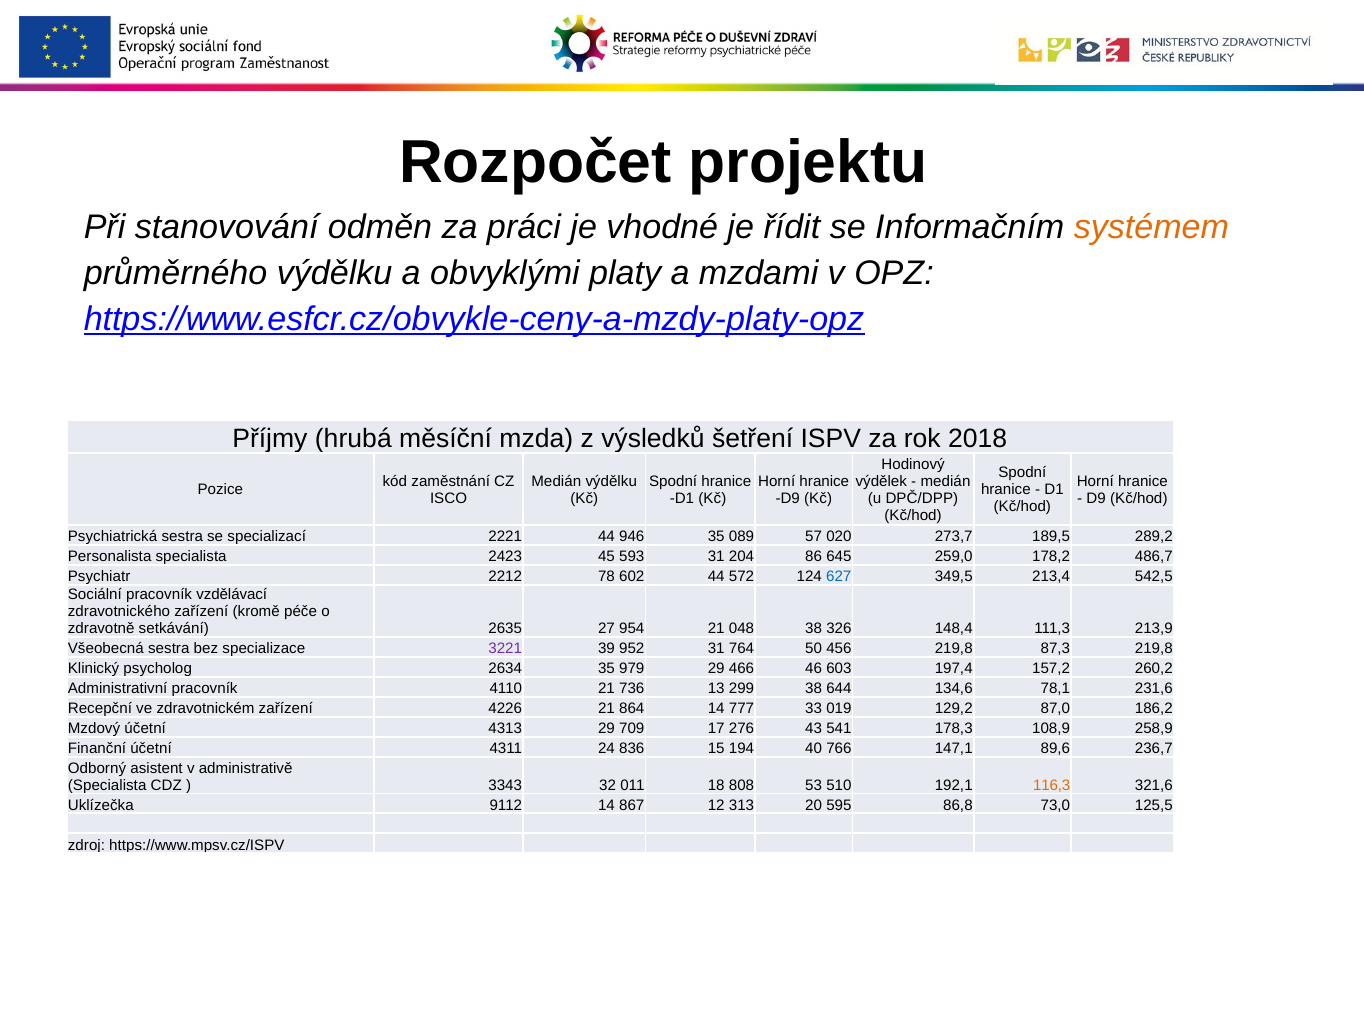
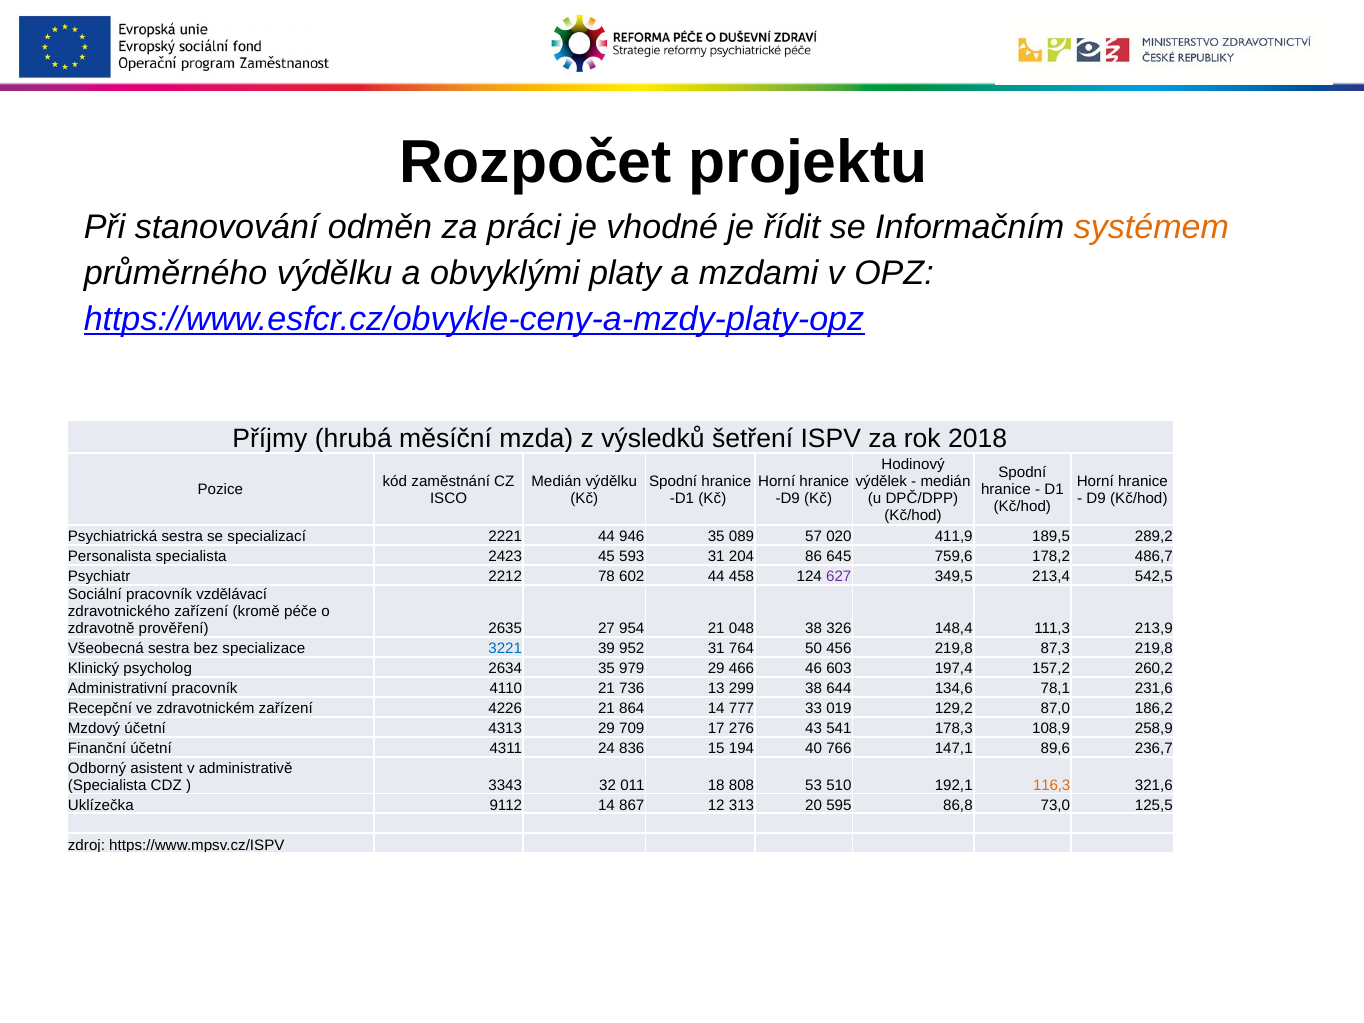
273,7: 273,7 -> 411,9 (954, 537)
259,0: 259,0 -> 759,6 (954, 557)
572: 572 -> 458 (742, 577)
627 colour: blue -> purple (839, 577)
setkávání: setkávání -> prověření (174, 629)
3221 colour: purple -> blue (505, 649)
